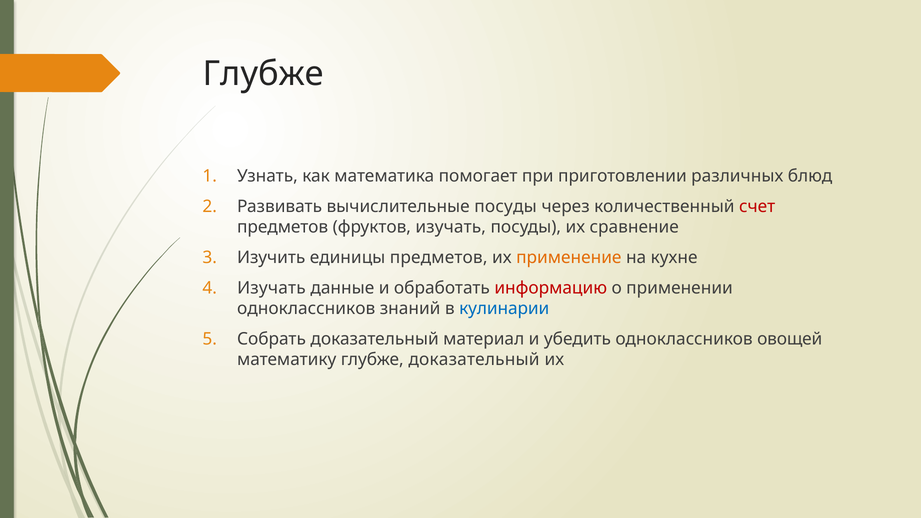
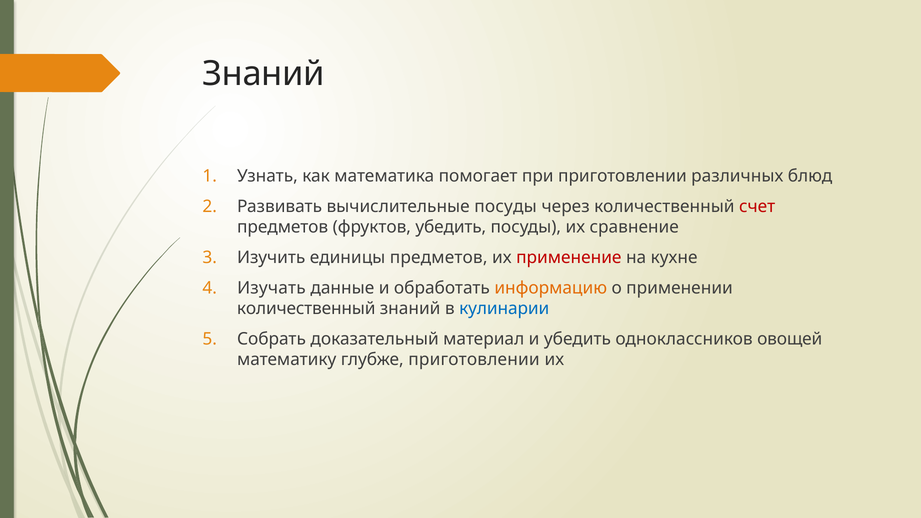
Глубже: Глубже -> Знаний (263, 74)
фруктов изучать: изучать -> убедить (451, 227)
применение colour: orange -> red (569, 258)
информацию colour: red -> orange (551, 288)
одноклассников: одноклассников -> количественный (306, 309)
глубже доказательный: доказательный -> приготовлении (474, 360)
